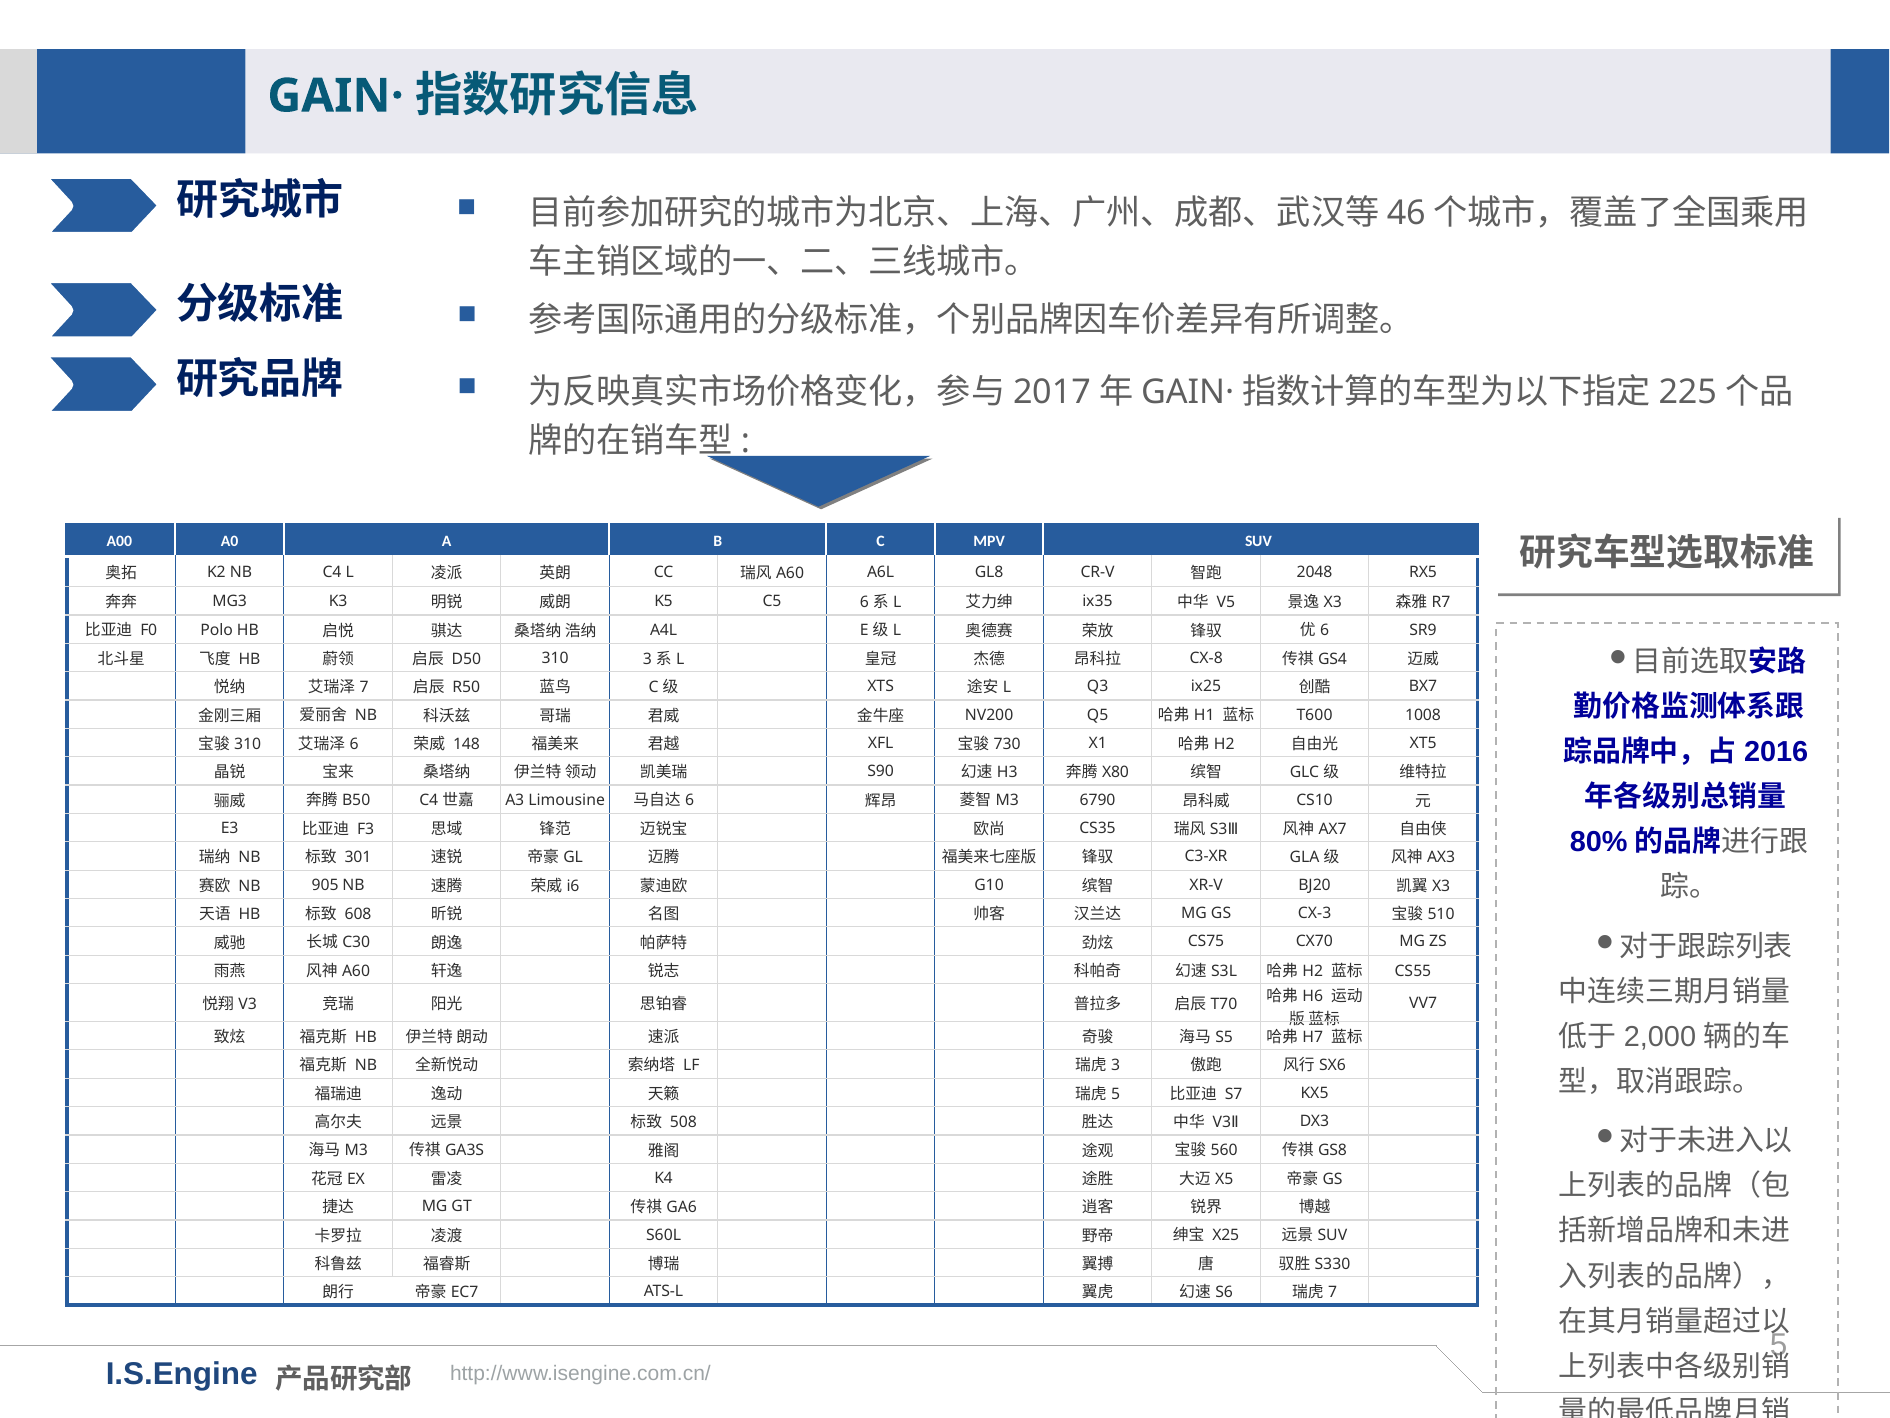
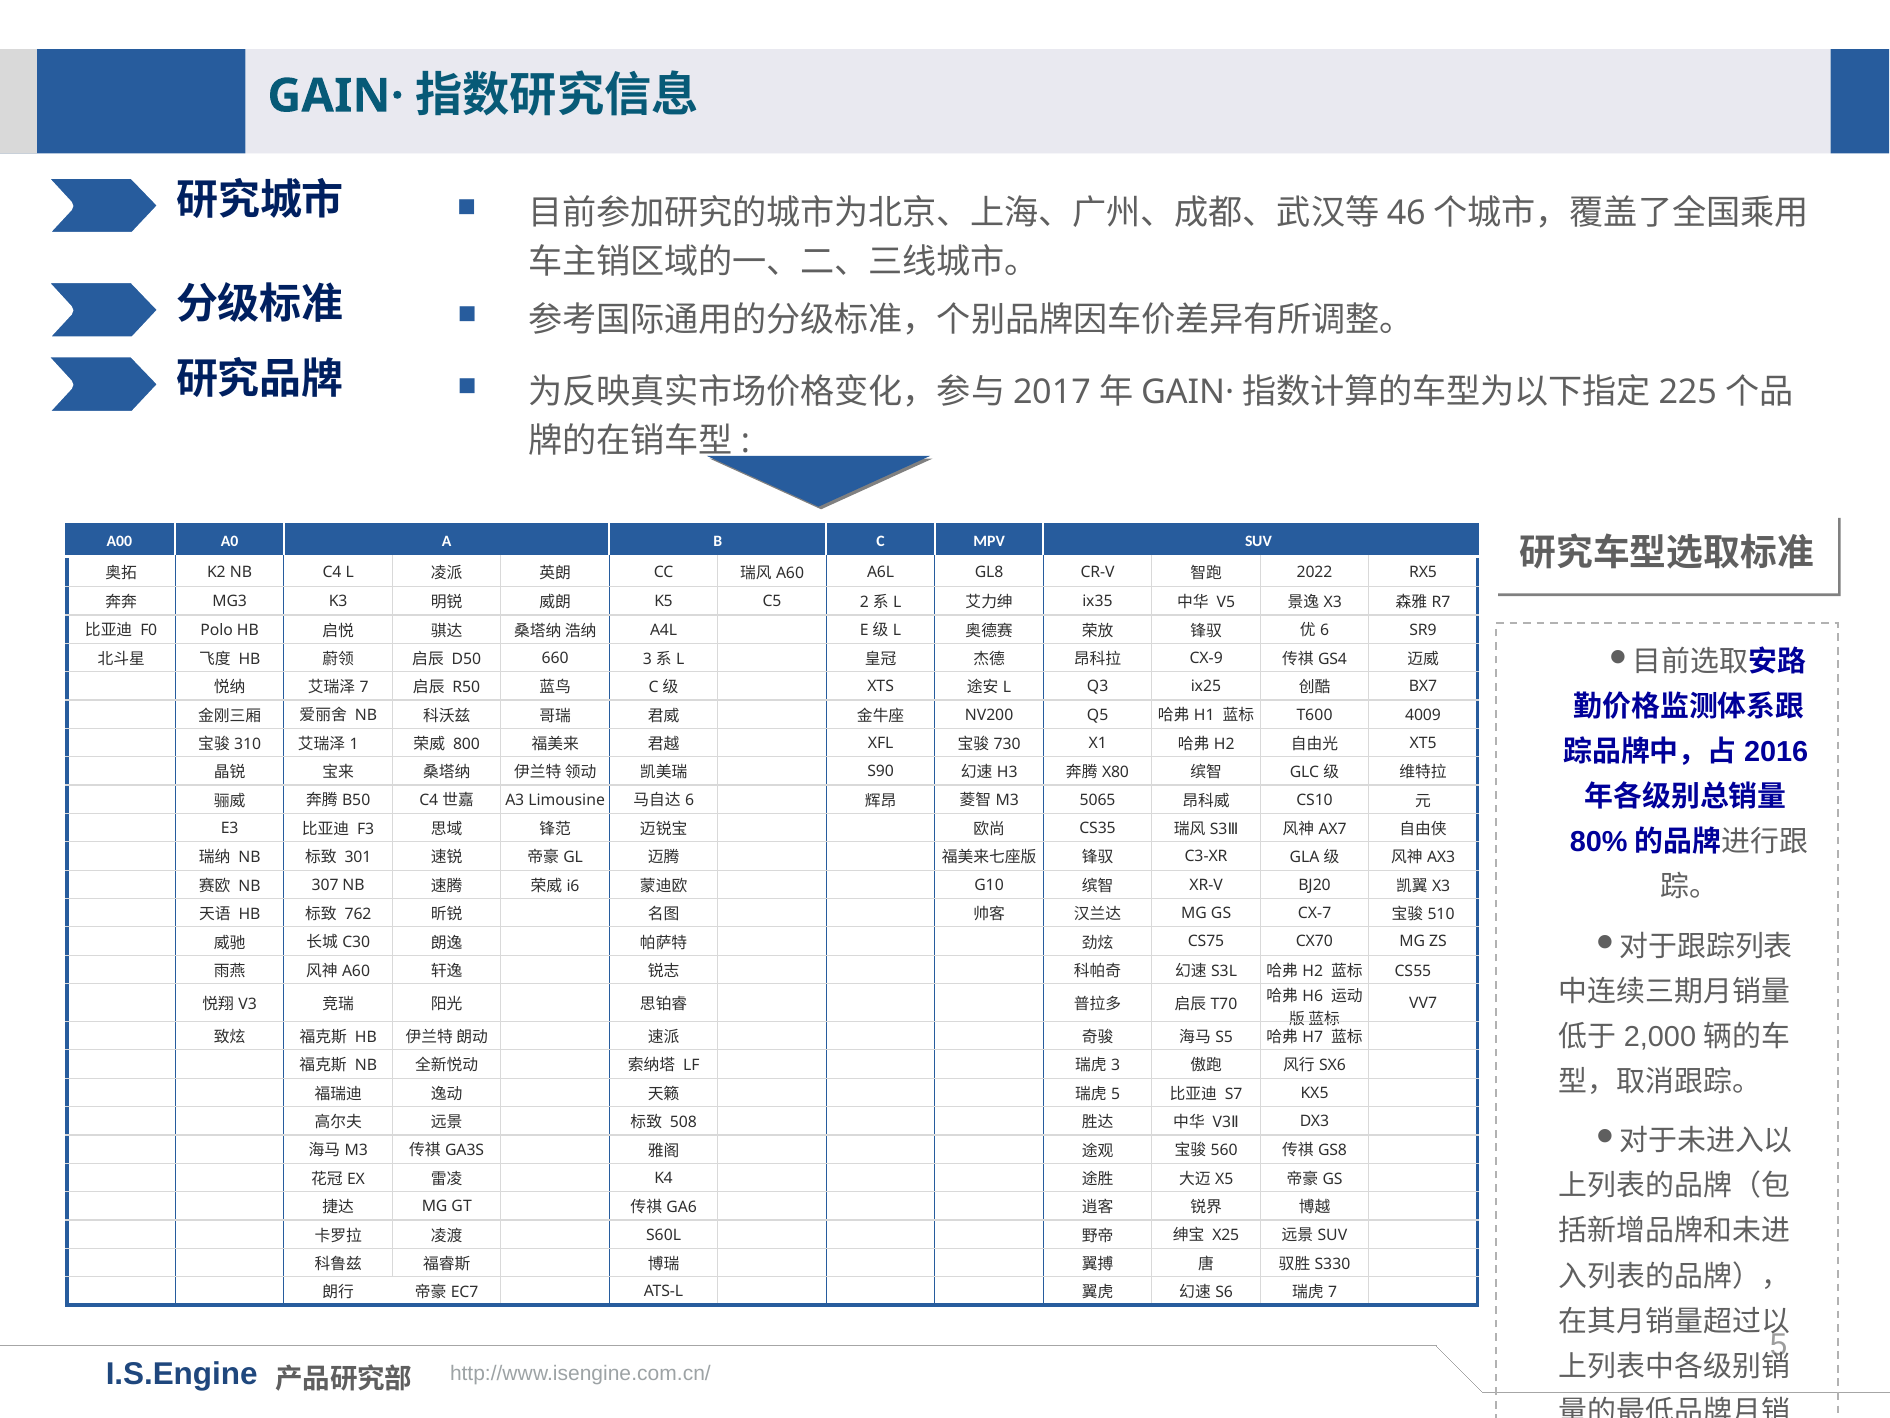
2048: 2048 -> 2022 (1315, 572)
C5 6: 6 -> 2 (864, 602)
D50 310: 310 -> 660 (555, 658)
CX-8: CX-8 -> CX-9 (1206, 658)
1008: 1008 -> 4009 (1423, 715)
6: 6 -> 1 (354, 744)
148: 148 -> 800 (467, 744)
6790: 6790 -> 5065 (1098, 800)
905: 905 -> 307 (325, 885)
608: 608 -> 762 (358, 914)
CX-3: CX-3 -> CX-7 (1315, 913)
